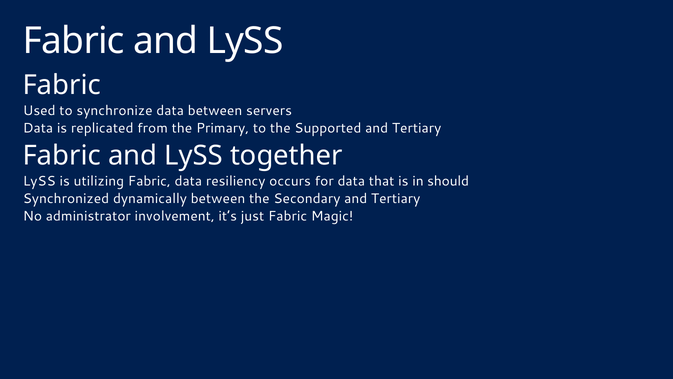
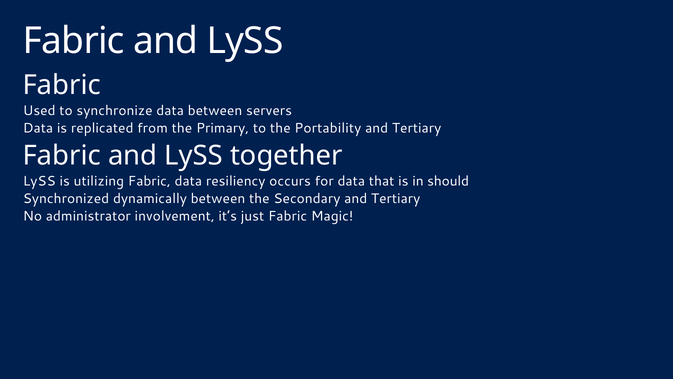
Supported: Supported -> Portability (328, 128)
